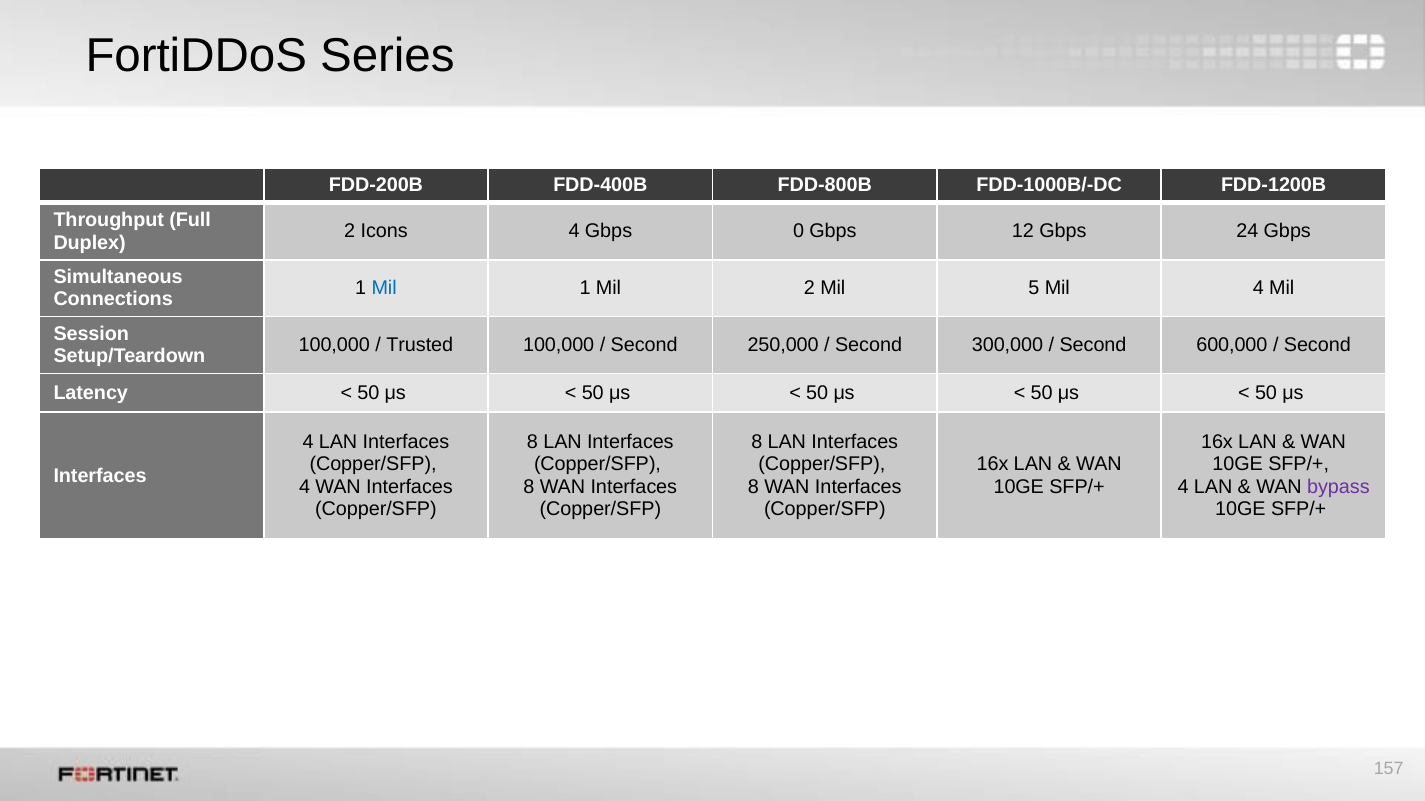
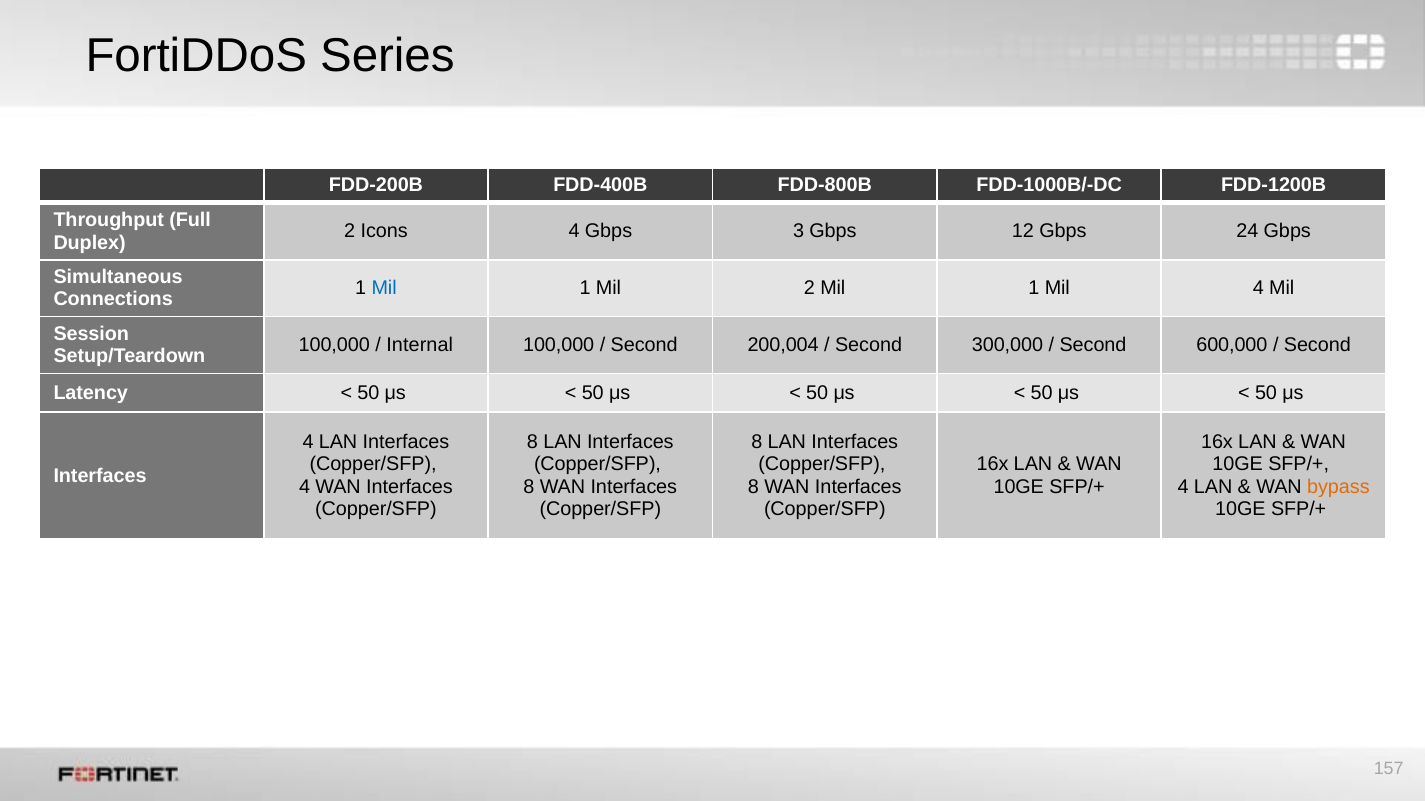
0: 0 -> 3 (799, 232)
2 Mil 5: 5 -> 1 (1034, 289)
Trusted: Trusted -> Internal (420, 346)
250,000: 250,000 -> 200,004 (783, 346)
bypass colour: purple -> orange (1338, 487)
